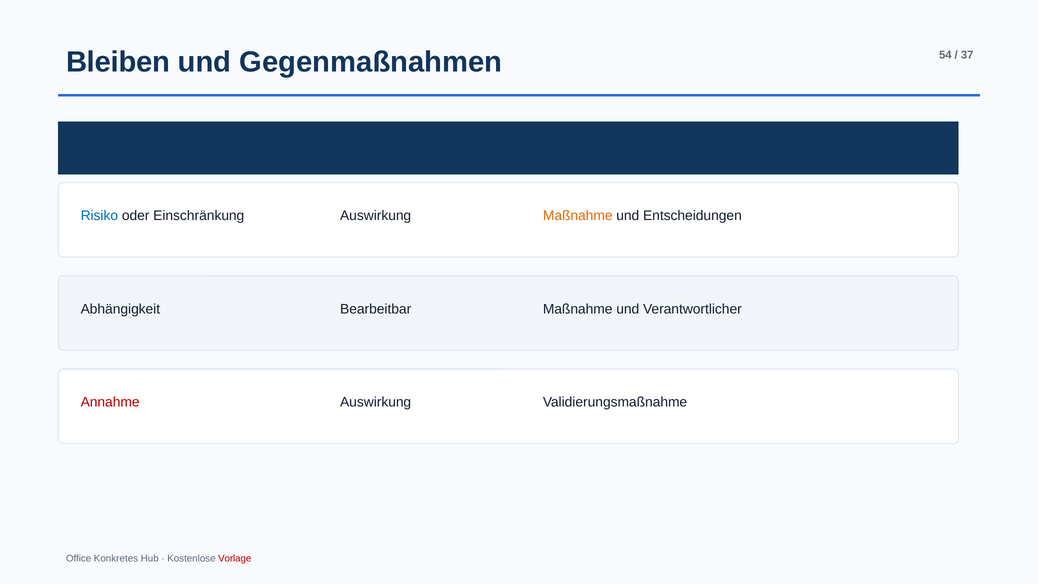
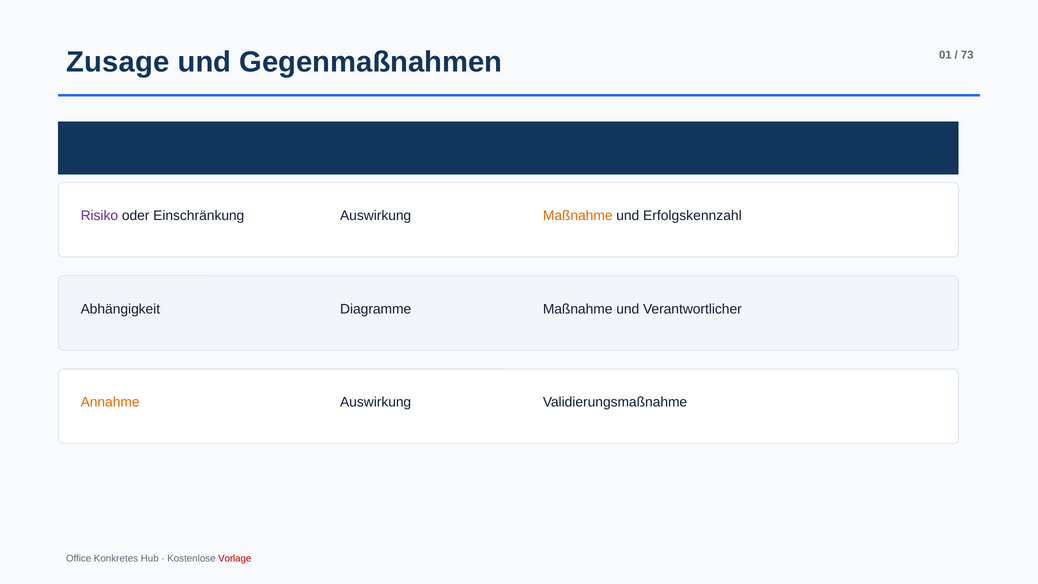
Bleiben: Bleiben -> Zusage (118, 62)
54: 54 -> 01 (945, 55)
37: 37 -> 73 (967, 55)
Risiko colour: blue -> purple (99, 216)
Entscheidungen: Entscheidungen -> Erfolgskennzahl (692, 216)
Bearbeitbar: Bearbeitbar -> Diagramme (376, 309)
Annahme colour: red -> orange (110, 402)
